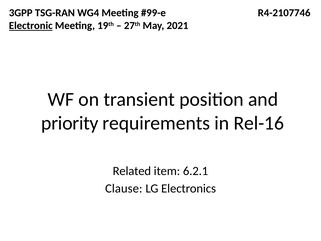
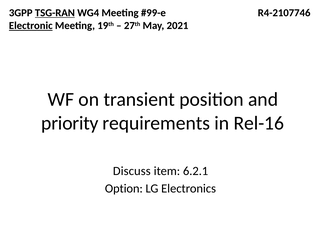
TSG-RAN underline: none -> present (55, 13)
Related: Related -> Discuss (132, 171)
Clause: Clause -> Option (124, 188)
